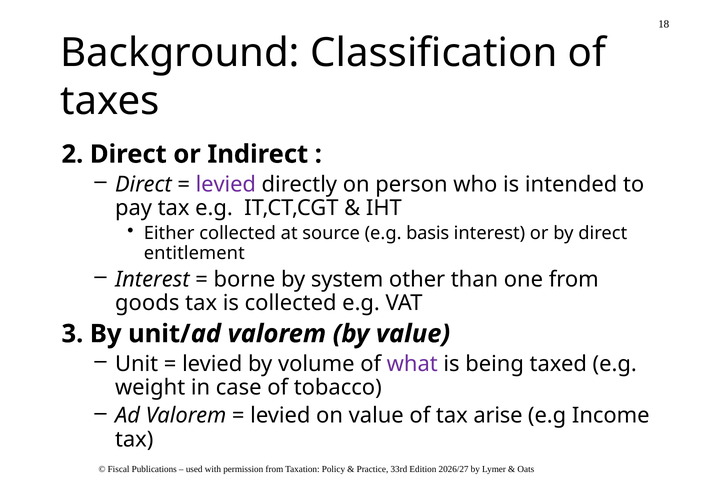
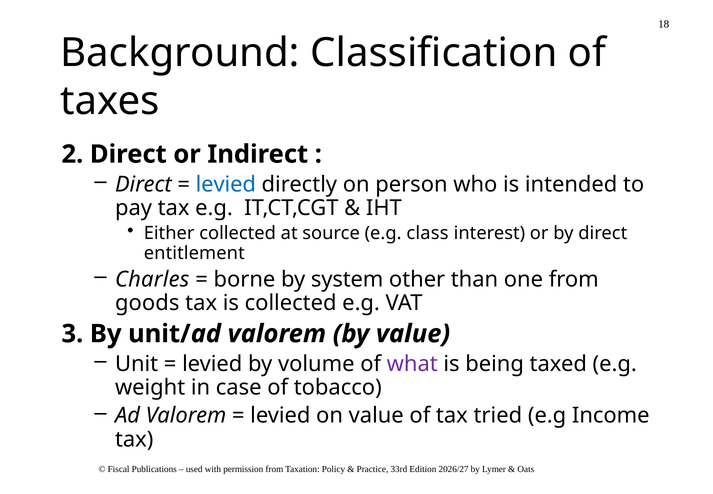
levied colour: purple -> blue (226, 184)
basis: basis -> class (428, 233)
Interest: Interest -> Charles (152, 279)
arise: arise -> tried (498, 415)
